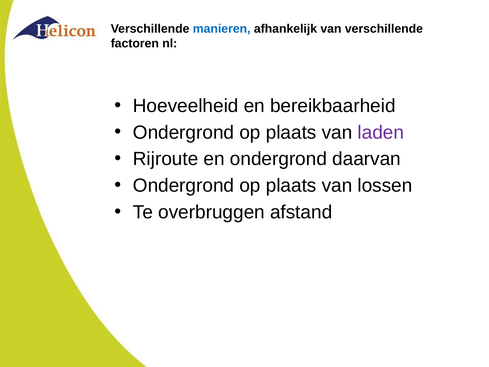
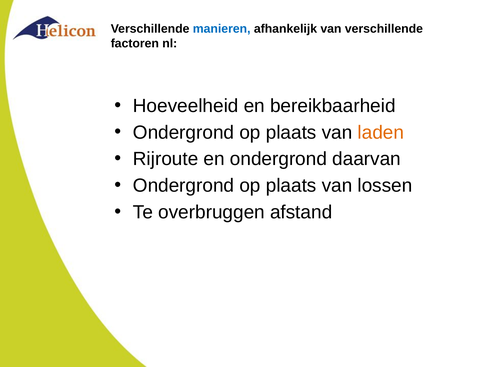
laden colour: purple -> orange (381, 132)
